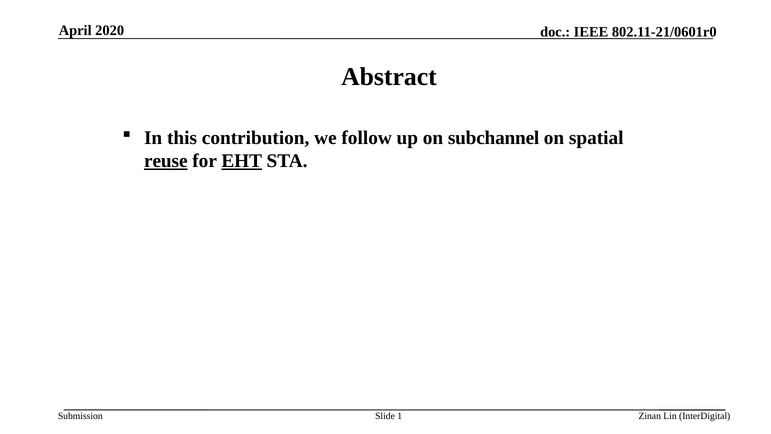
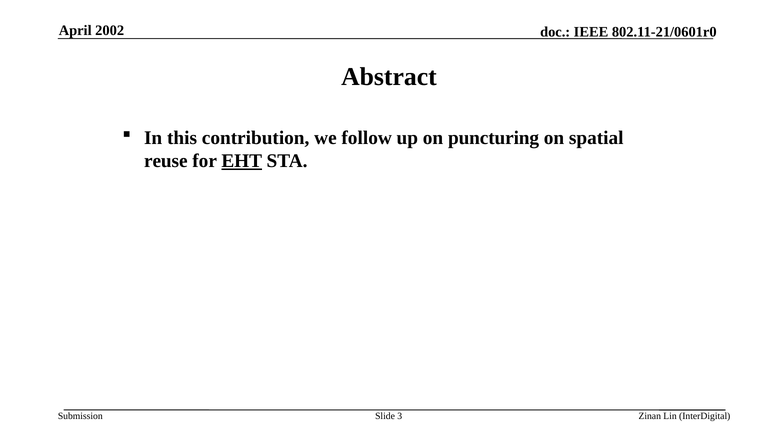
2020: 2020 -> 2002 (110, 31)
subchannel: subchannel -> puncturing (494, 138)
reuse underline: present -> none (166, 161)
1: 1 -> 3 (400, 416)
